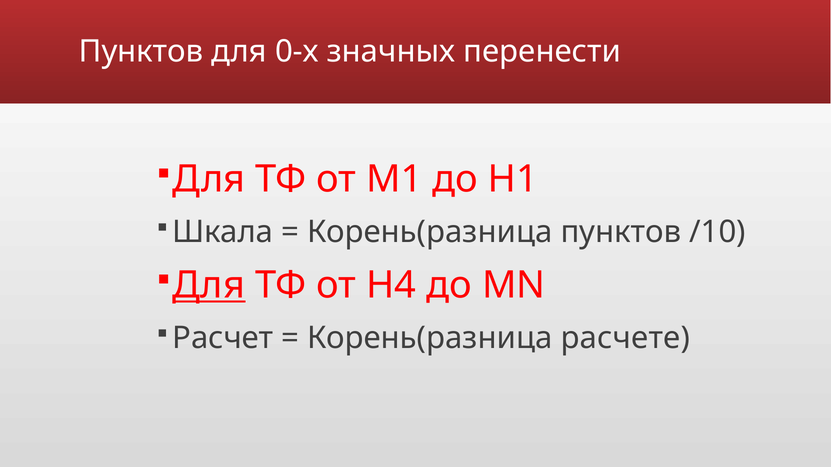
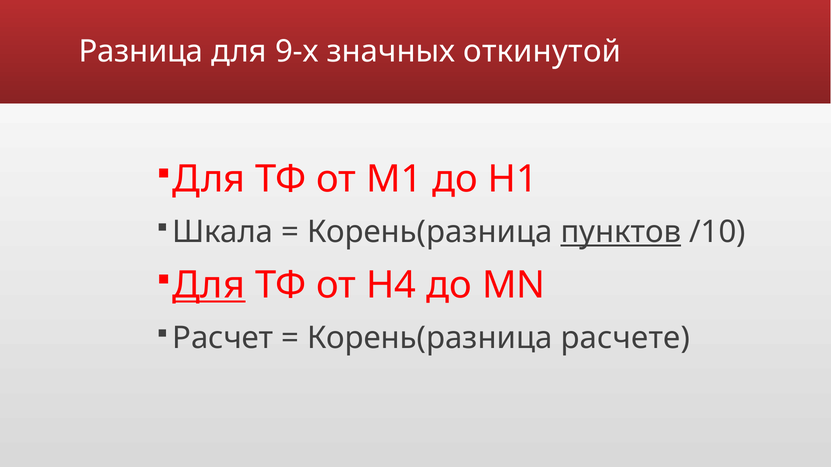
Пунктов: Пунктов -> Разница (141, 52)
0-х: 0-х -> 9-х (297, 52)
перенести: перенести -> откинутой (542, 52)
пунктов underline: none -> present (621, 232)
